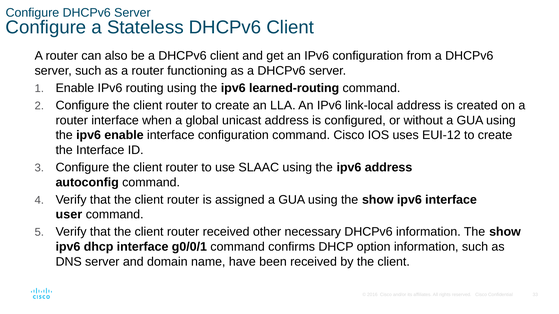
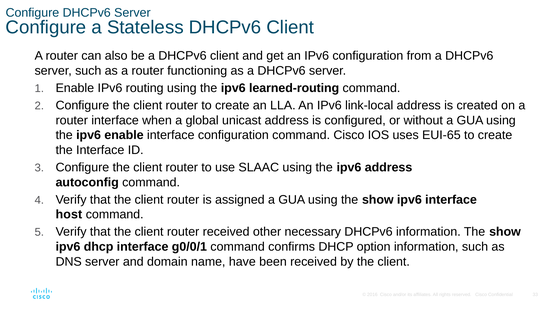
EUI-12: EUI-12 -> EUI-65 (441, 135)
user: user -> host (69, 215)
